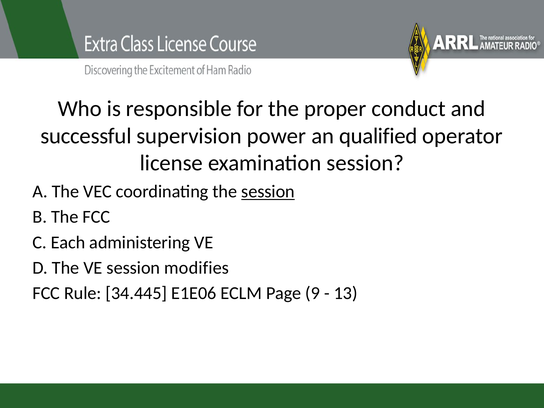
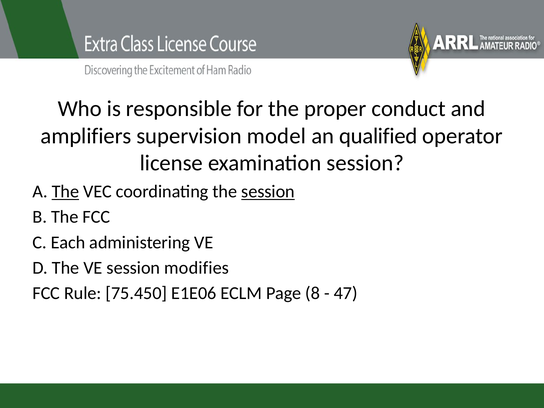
successful: successful -> amplifiers (86, 136)
power: power -> model (276, 136)
The underline: none -> present (65, 192)
34.445: 34.445 -> 75.450 (136, 293)
9: 9 -> 8 (313, 293)
13: 13 -> 47 (346, 293)
